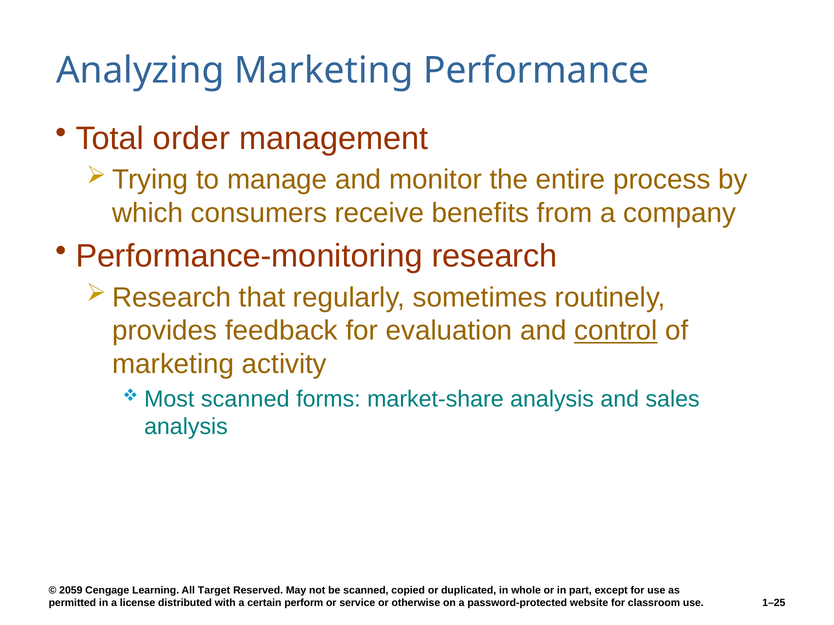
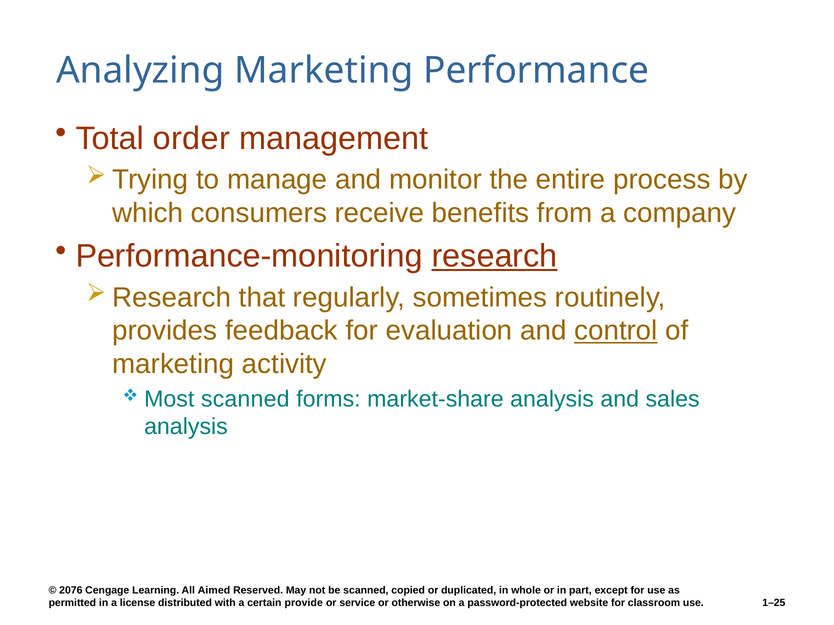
research underline: none -> present (495, 256)
2059: 2059 -> 2076 (71, 591)
Target: Target -> Aimed (214, 591)
perform: perform -> provide (304, 603)
